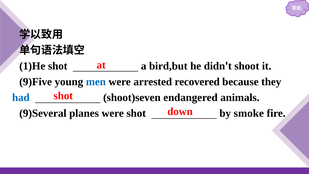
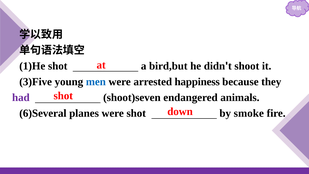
9)Five: 9)Five -> 3)Five (36, 82)
recovered: recovered -> happiness (197, 82)
had colour: blue -> purple (21, 97)
9)Several: 9)Several -> 6)Several (43, 113)
